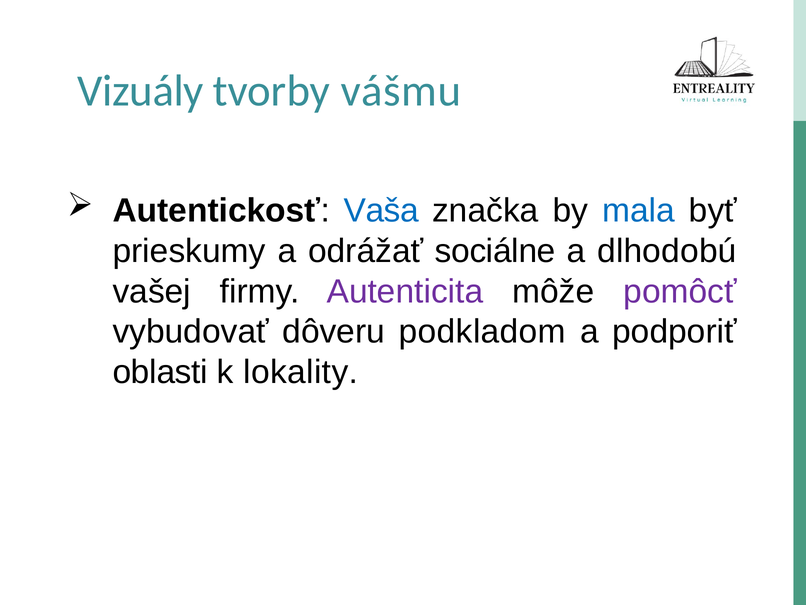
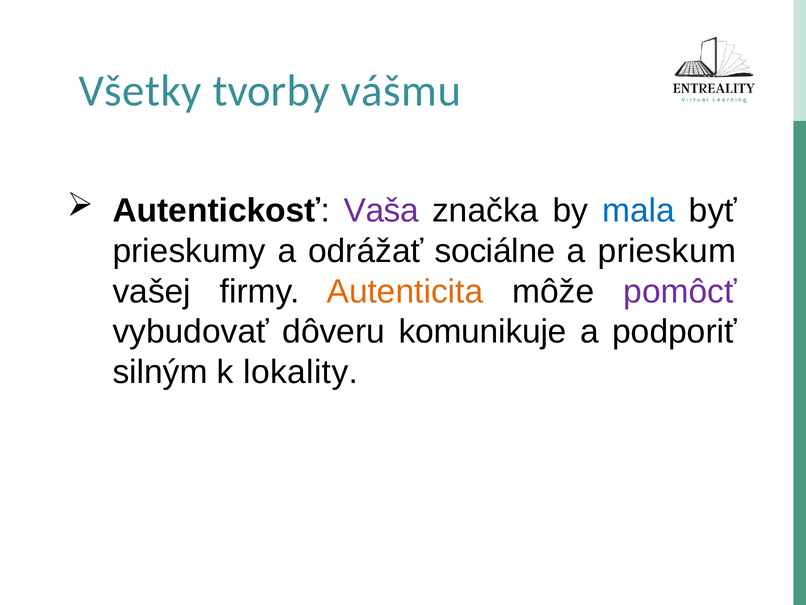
Vizuály: Vizuály -> Všetky (140, 91)
Vaša colour: blue -> purple (381, 211)
dlhodobú: dlhodobú -> prieskum (667, 251)
Autenticita colour: purple -> orange (405, 291)
podkladom: podkladom -> komunikuje (483, 332)
oblasti: oblasti -> silným (160, 372)
